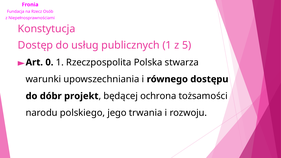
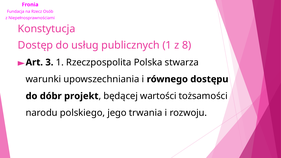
5: 5 -> 8 (187, 45)
0: 0 -> 3 (49, 62)
ochrona: ochrona -> wartości (158, 96)
